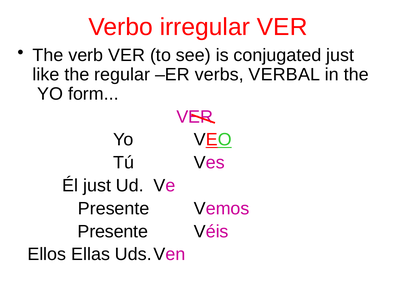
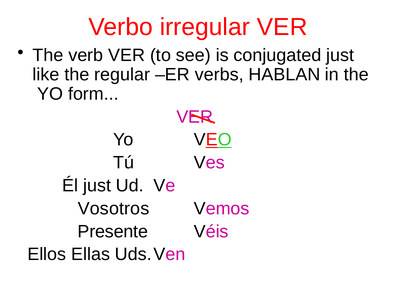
VERBAL: VERBAL -> HABLAN (284, 75)
Presente: Presente -> Vosotros (114, 209)
